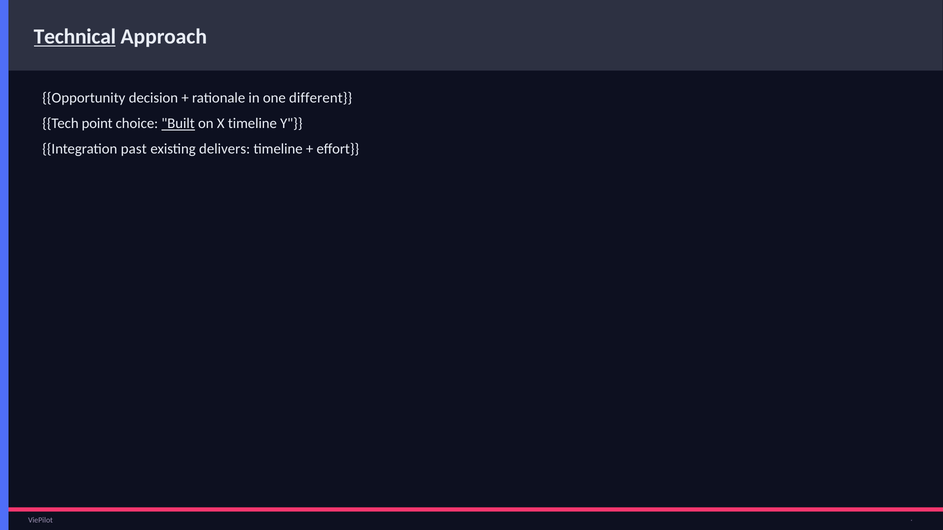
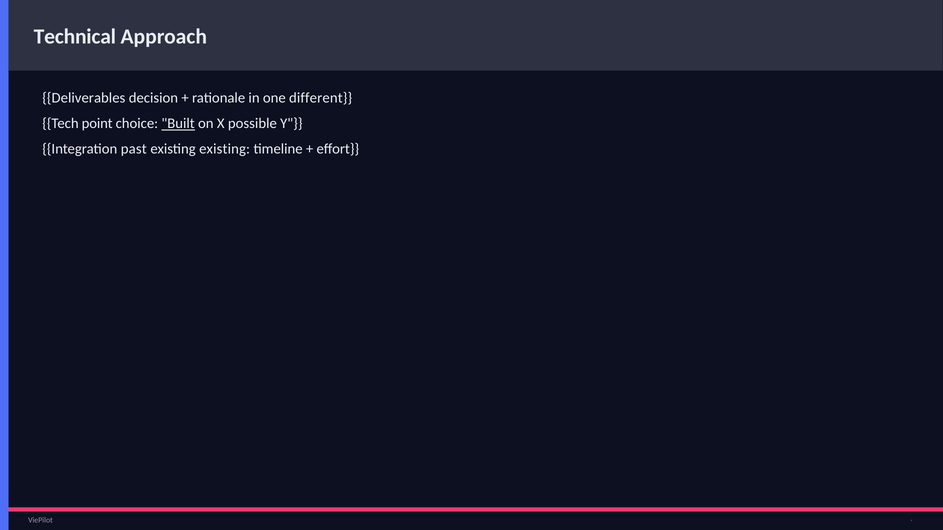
Technical underline: present -> none (75, 37)
Opportunity: Opportunity -> Deliverables (84, 98)
X timeline: timeline -> possible (252, 124)
existing delivers: delivers -> existing (225, 149)
